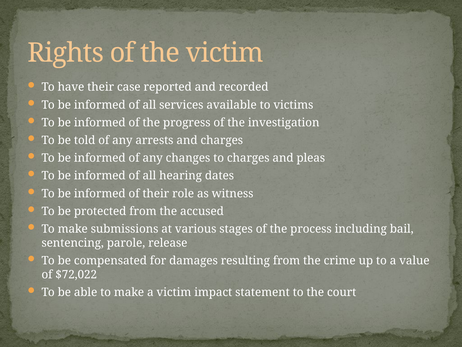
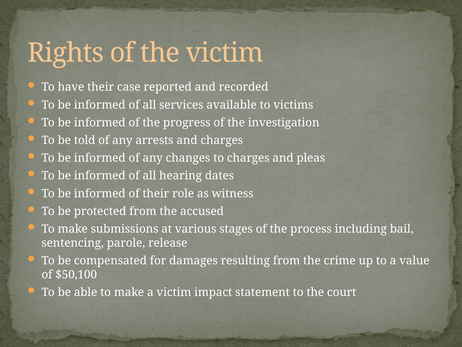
$72,022: $72,022 -> $50,100 (76, 274)
